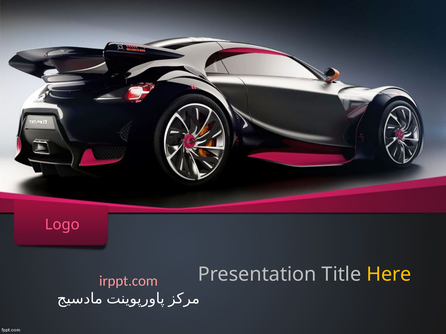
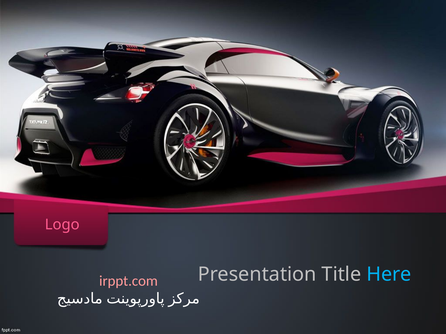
Here colour: yellow -> light blue (389, 275)
